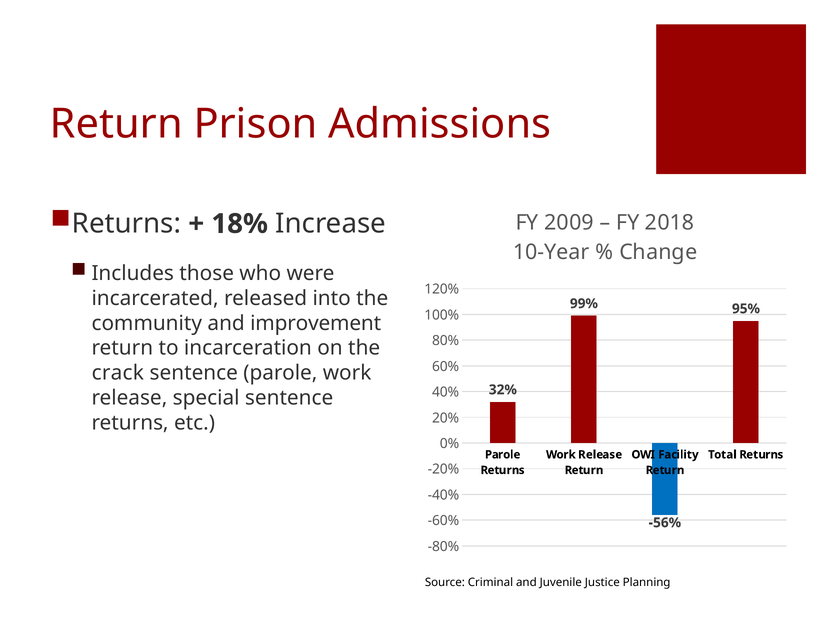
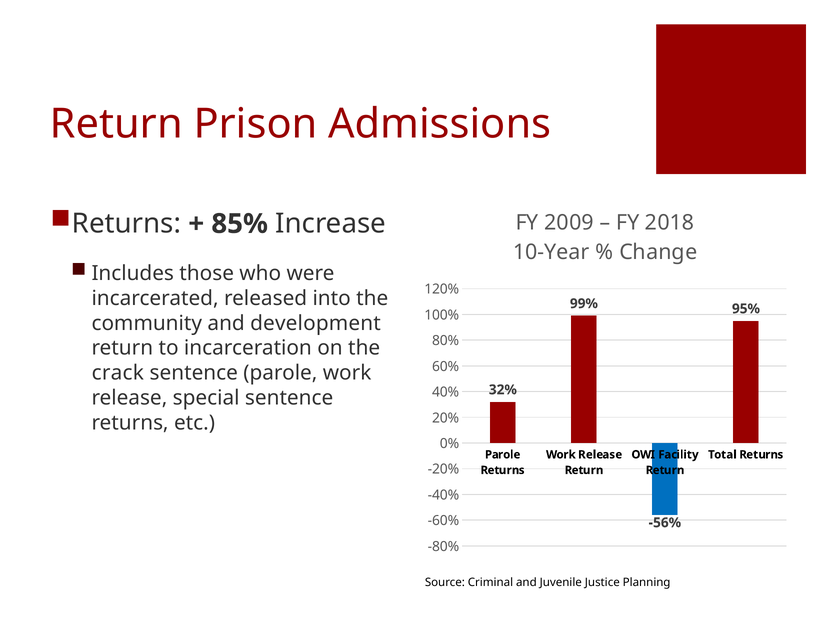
18%: 18% -> 85% (240, 224)
improvement: improvement -> development (316, 323)
